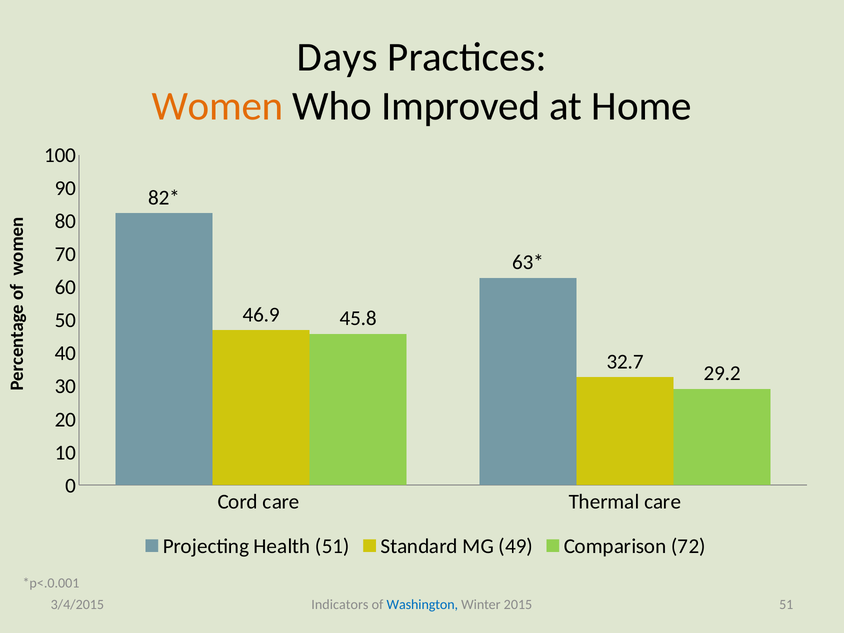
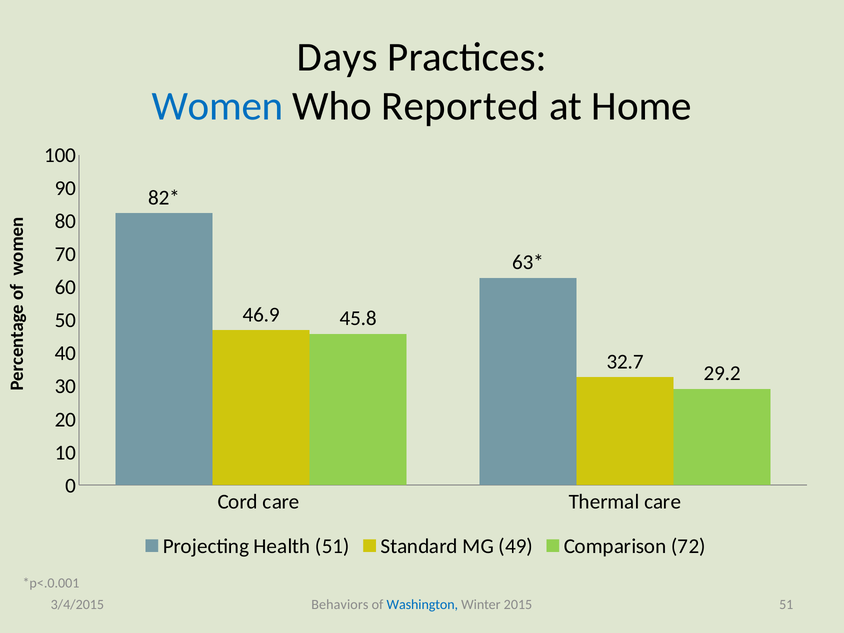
Women colour: orange -> blue (217, 106)
Improved: Improved -> Reported (460, 106)
Indicators: Indicators -> Behaviors (340, 604)
